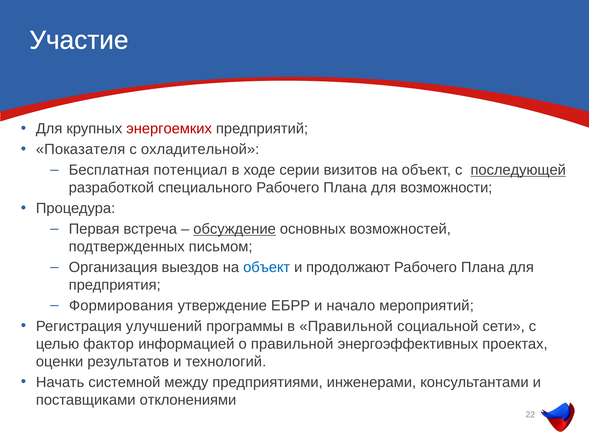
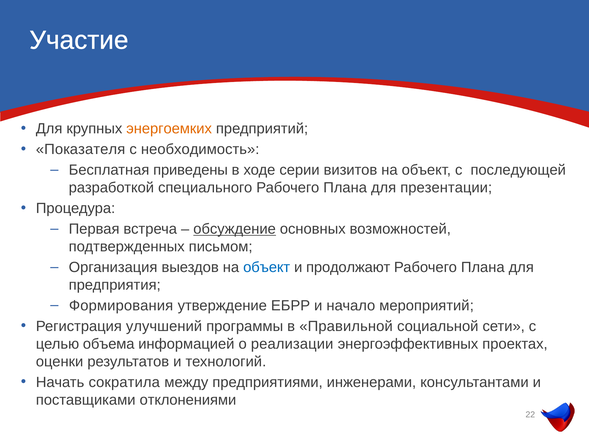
энергоемких colour: red -> orange (169, 129)
охладительной: охладительной -> необходимость (200, 149)
потенциал: потенциал -> приведены (191, 170)
последующей underline: present -> none (518, 170)
возможности: возможности -> презентации (446, 188)
фактор: фактор -> объема (109, 344)
о правильной: правильной -> реализации (292, 344)
системной: системной -> сократила (124, 382)
